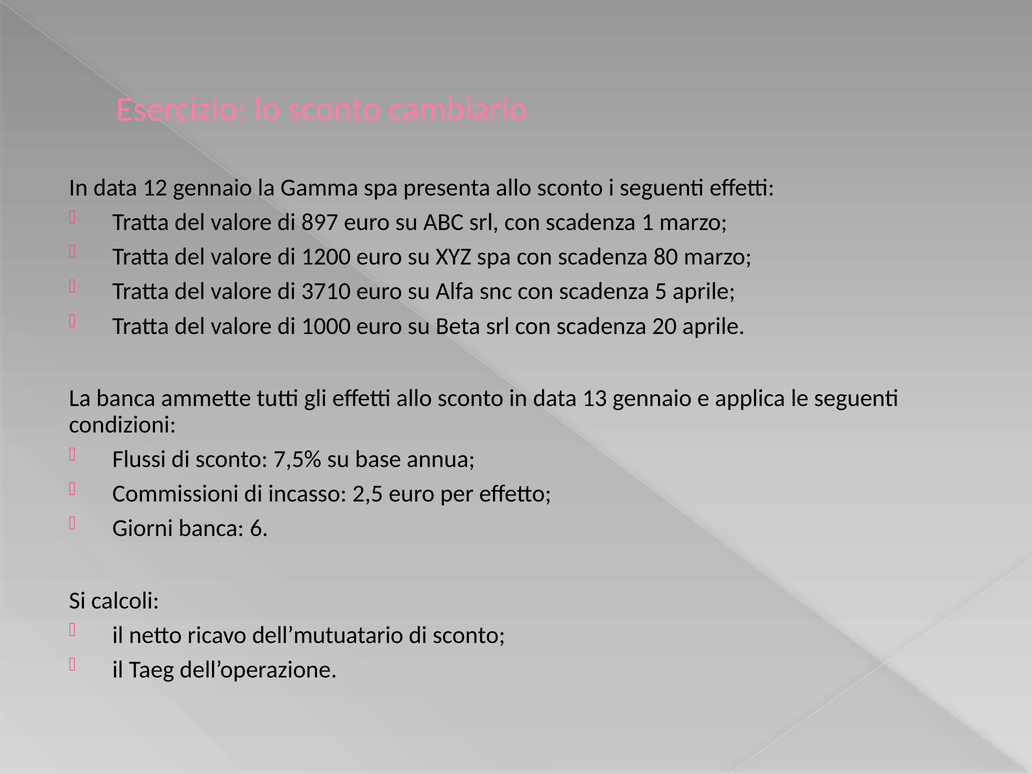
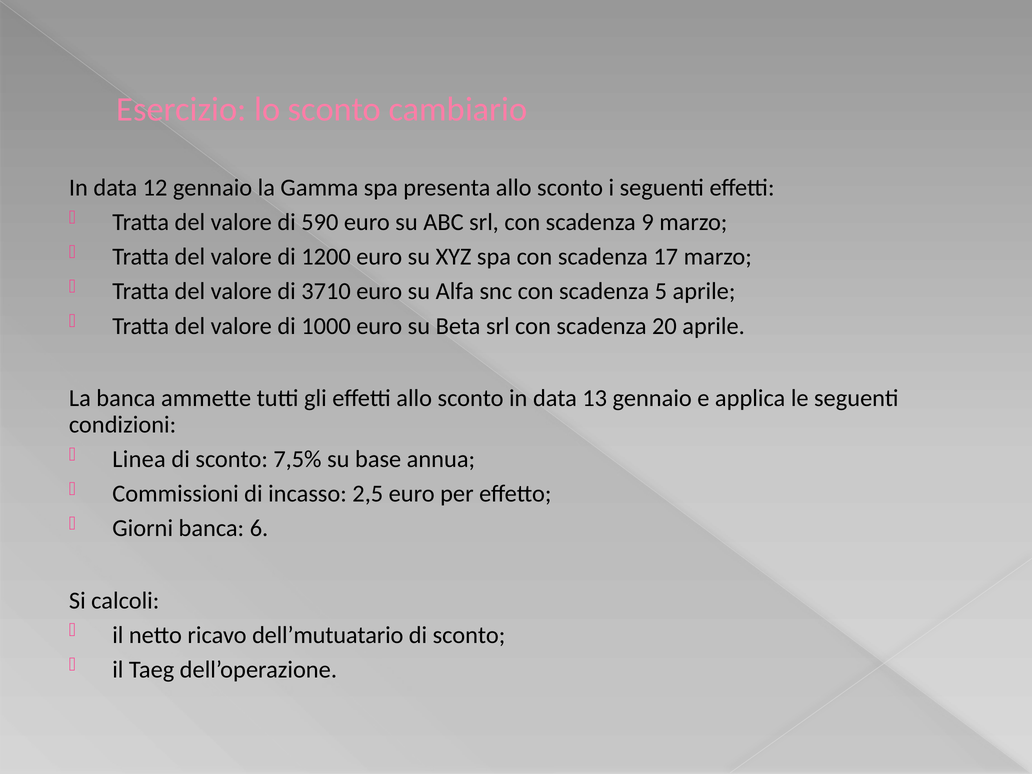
897: 897 -> 590 (320, 222)
1: 1 -> 9 (648, 222)
80: 80 -> 17 (666, 257)
Flussi: Flussi -> Linea (139, 459)
